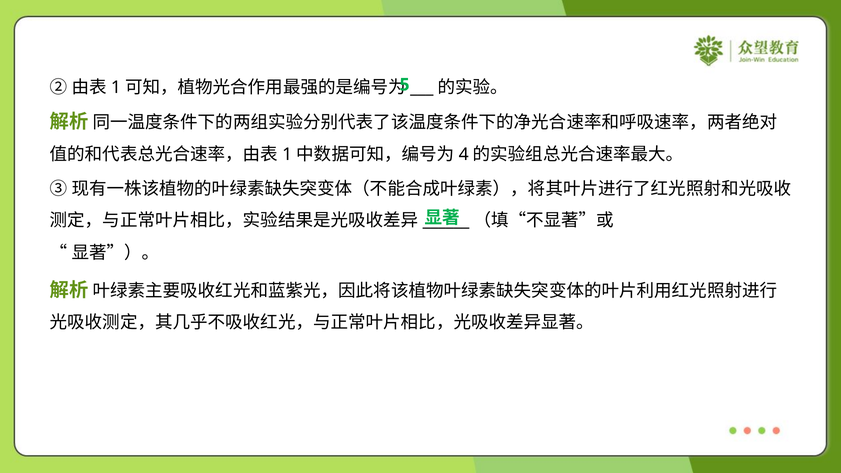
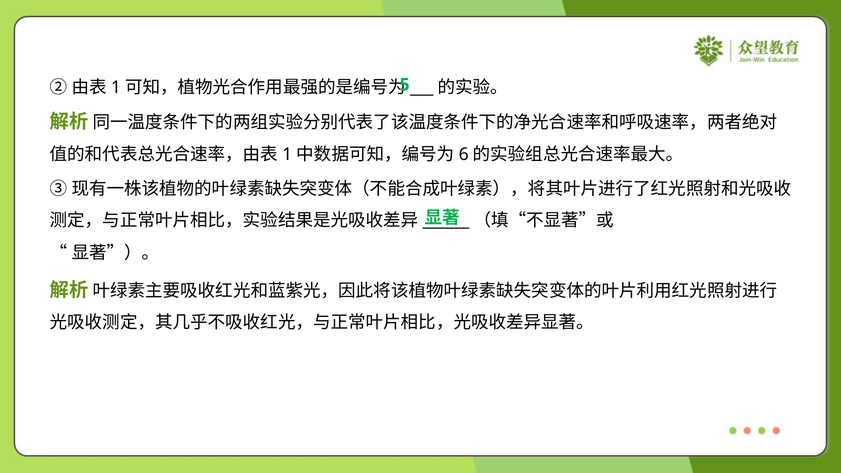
4: 4 -> 6 (464, 155)
